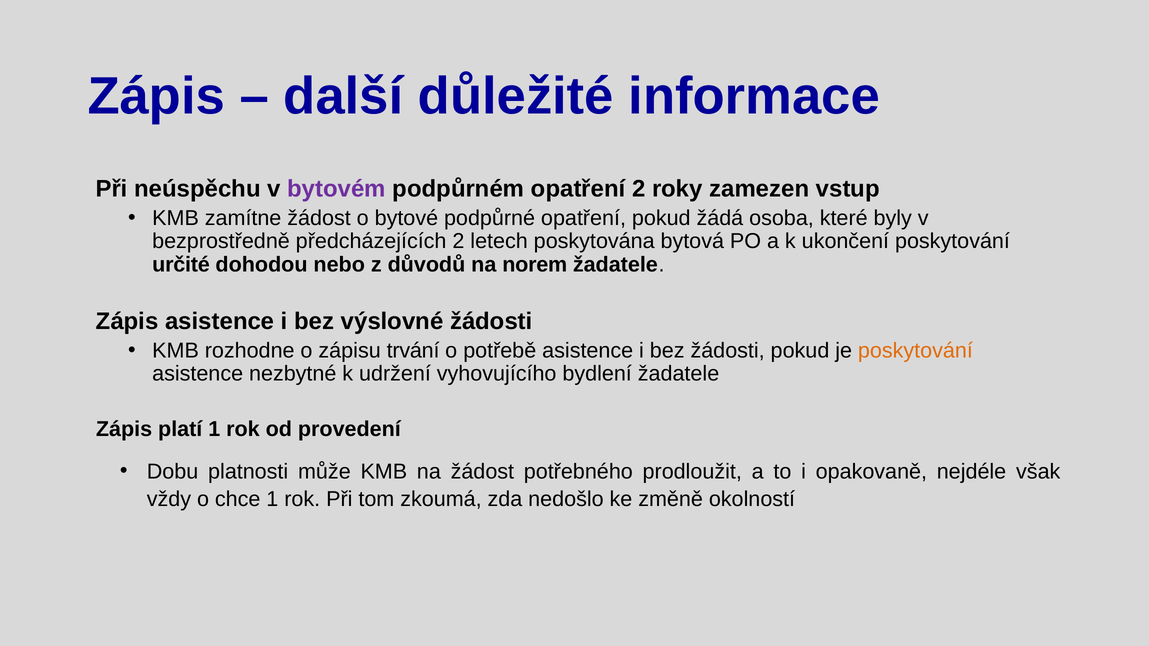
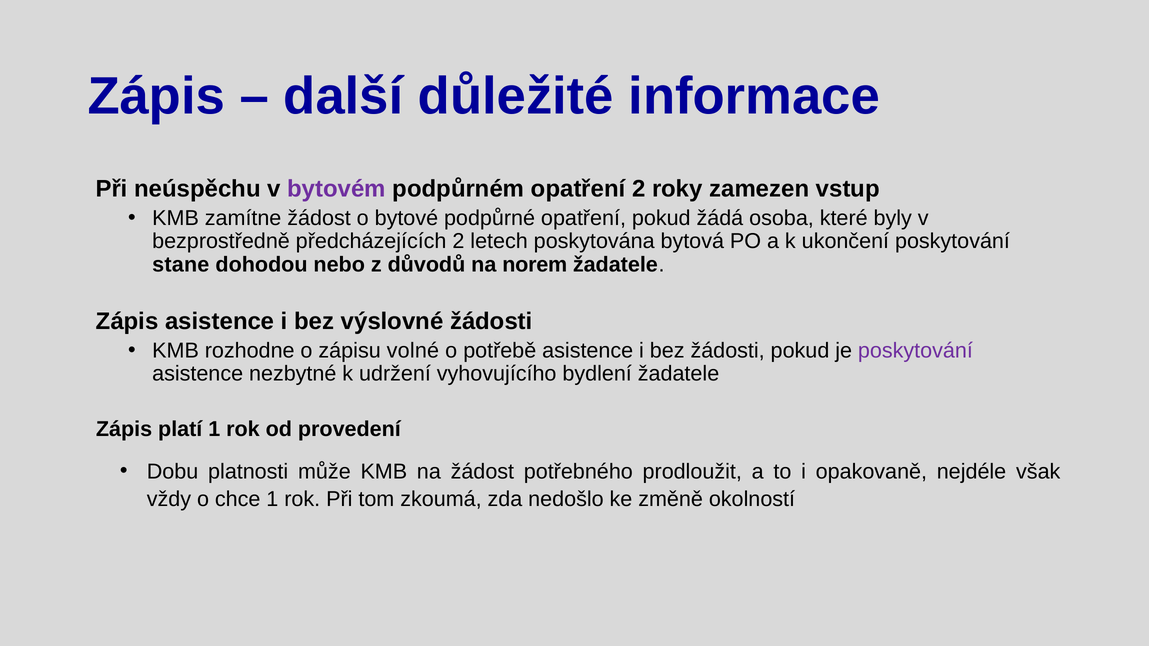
určité: určité -> stane (181, 265)
trvání: trvání -> volné (413, 351)
poskytování colour: orange -> purple (915, 351)
